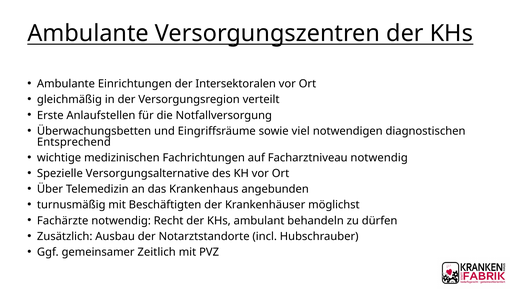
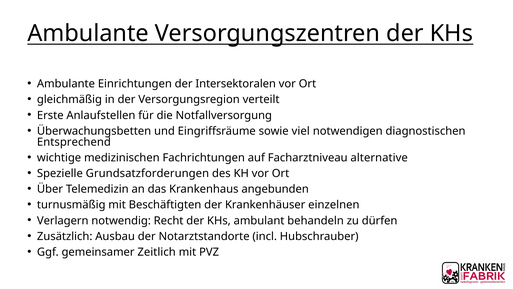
Facharztniveau notwendig: notwendig -> alternative (379, 157)
Versorgungsalternative: Versorgungsalternative -> Grundsatzforderungen (147, 173)
möglichst: möglichst -> einzelnen (334, 205)
Fachärzte: Fachärzte -> Verlagern (63, 220)
